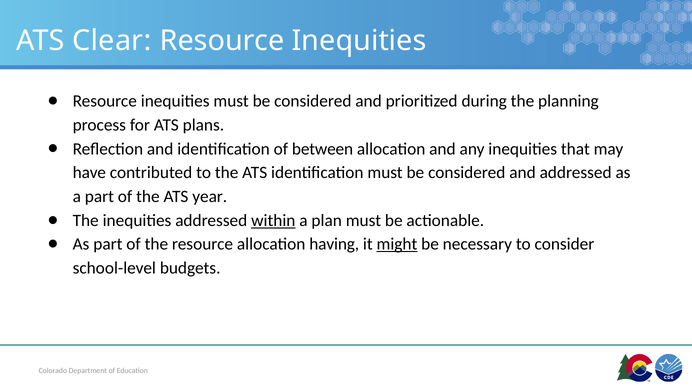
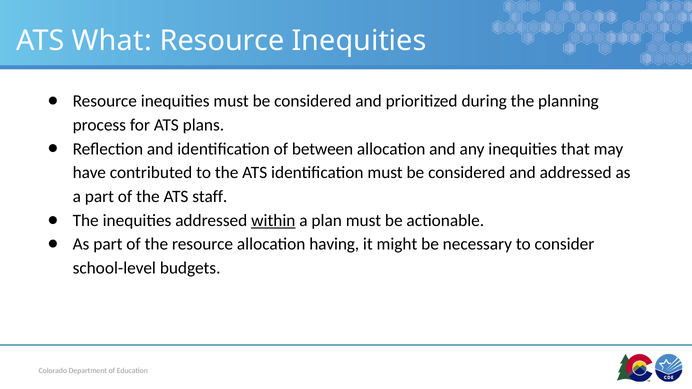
Clear: Clear -> What (112, 41)
year: year -> staff (210, 197)
might underline: present -> none (397, 244)
